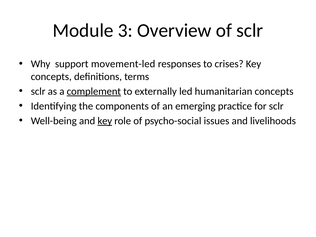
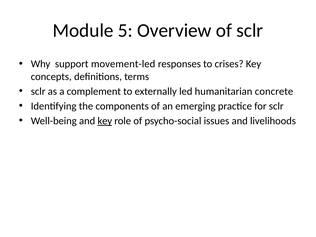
3: 3 -> 5 (125, 31)
complement underline: present -> none (94, 91)
humanitarian concepts: concepts -> concrete (274, 91)
